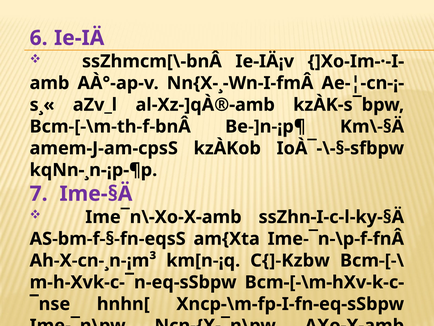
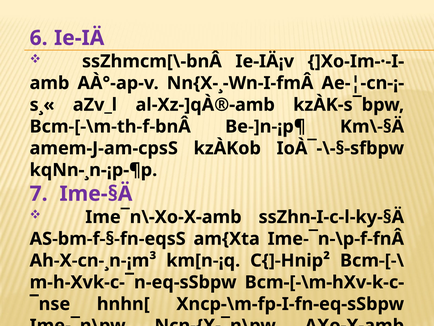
C{]-Kzbw: C{]-Kzbw -> C{]-Hnip² (290, 260)
